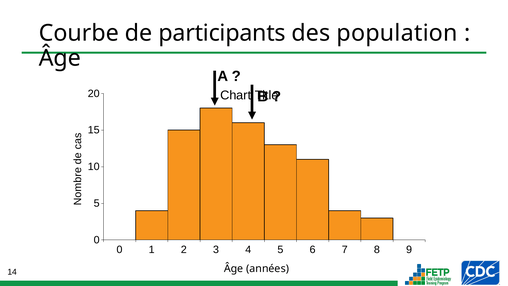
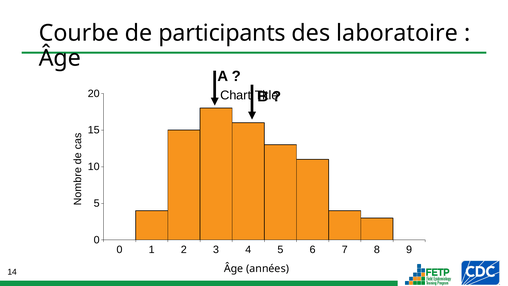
population: population -> laboratoire (397, 33)
